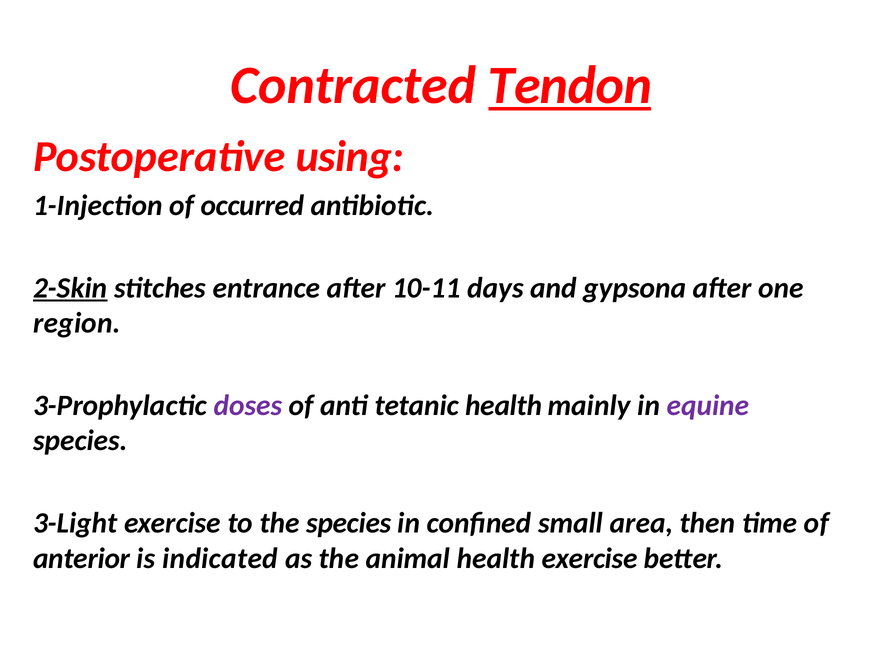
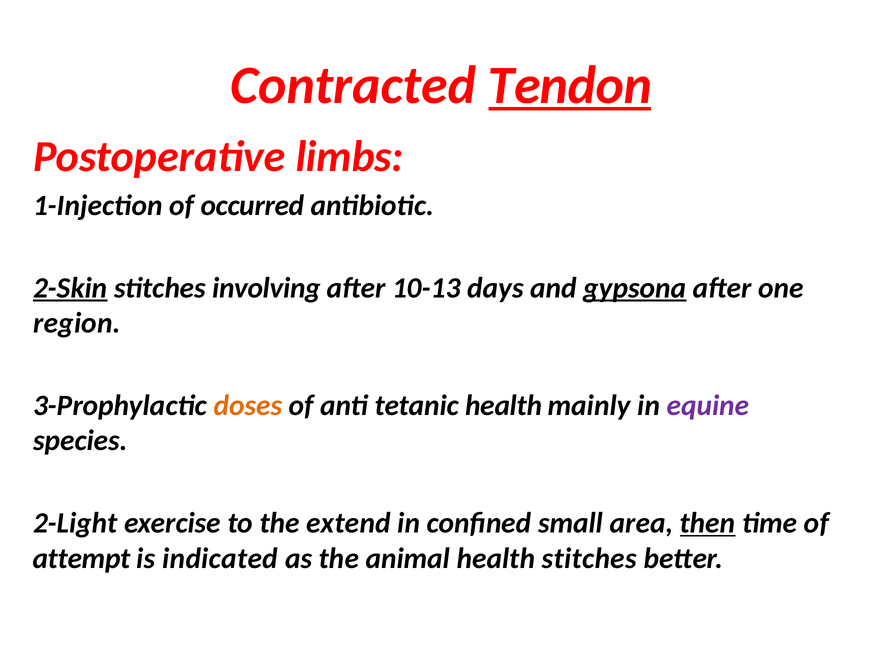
using: using -> limbs (350, 156)
entrance: entrance -> involving (267, 288)
10-11: 10-11 -> 10-13 (426, 288)
gypsona underline: none -> present (635, 288)
doses colour: purple -> orange (248, 405)
3-Light: 3-Light -> 2-Light (75, 523)
the species: species -> extend (349, 523)
then underline: none -> present (708, 523)
anterior: anterior -> attempt (82, 558)
health exercise: exercise -> stitches (589, 558)
